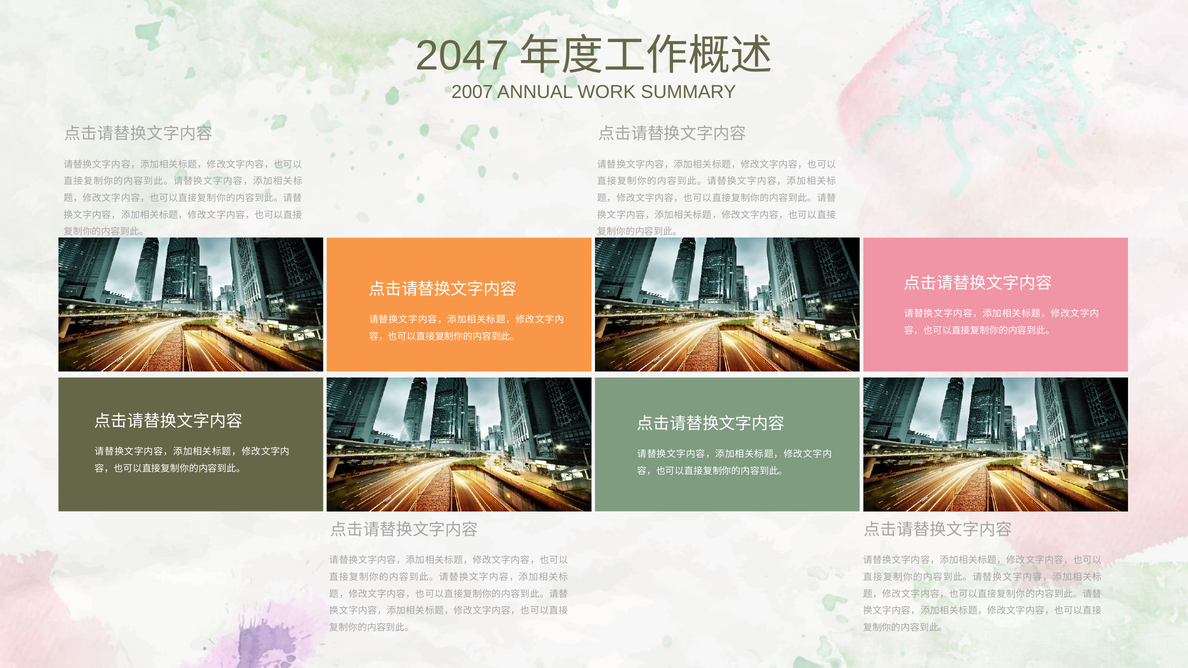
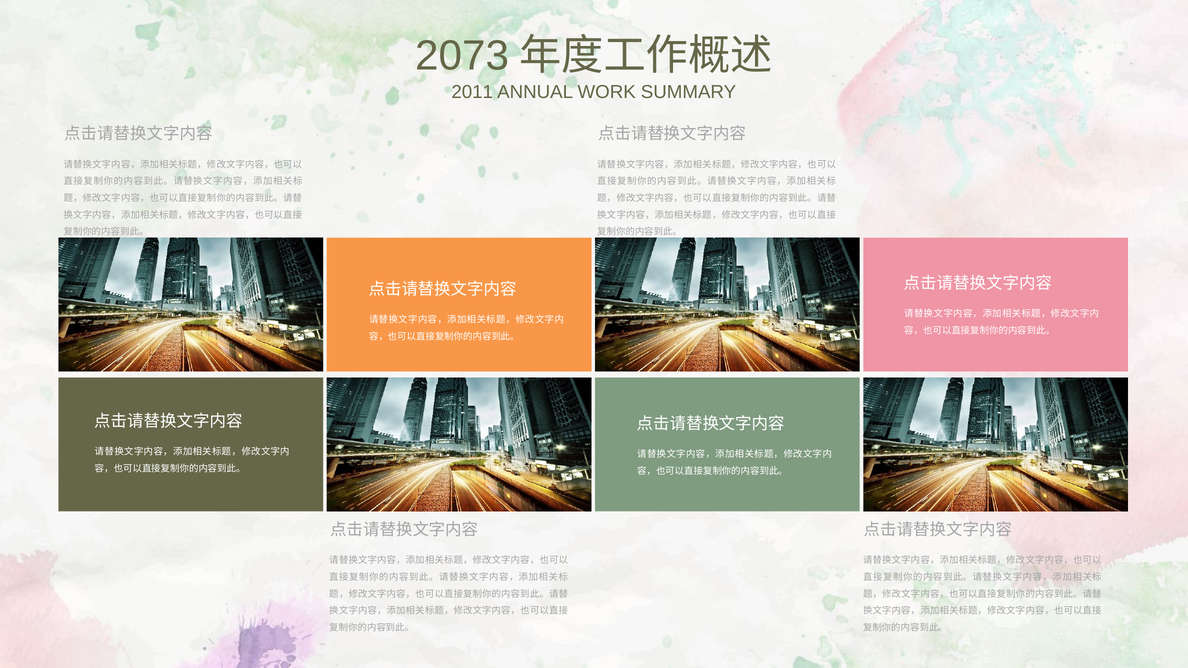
2047: 2047 -> 2073 (462, 56)
2007: 2007 -> 2011 (472, 92)
